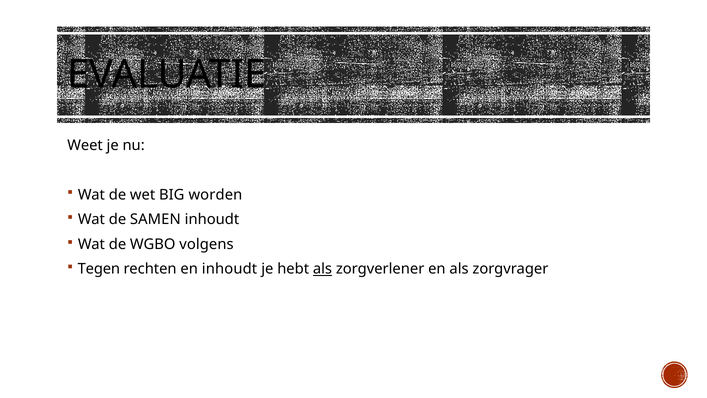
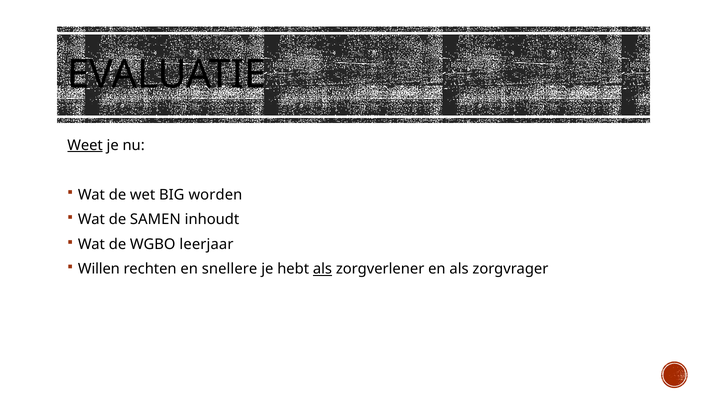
Weet underline: none -> present (85, 145)
volgens: volgens -> leerjaar (206, 244)
Tegen: Tegen -> Willen (99, 269)
en inhoudt: inhoudt -> snellere (230, 269)
